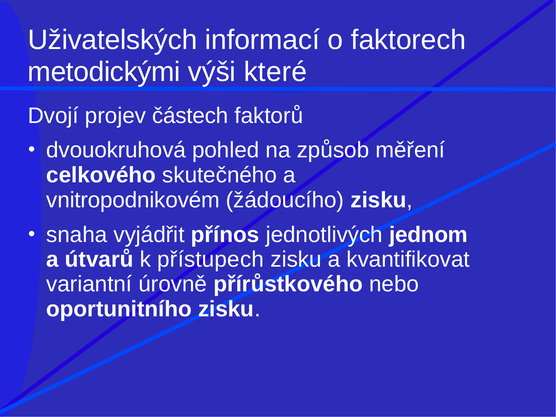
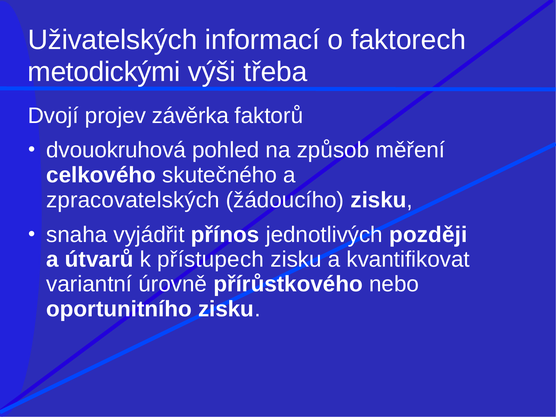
které: které -> třeba (276, 72)
částech: částech -> závěrka (190, 116)
vnitropodnikovém: vnitropodnikovém -> zpracovatelských (133, 200)
jednom: jednom -> později (428, 235)
